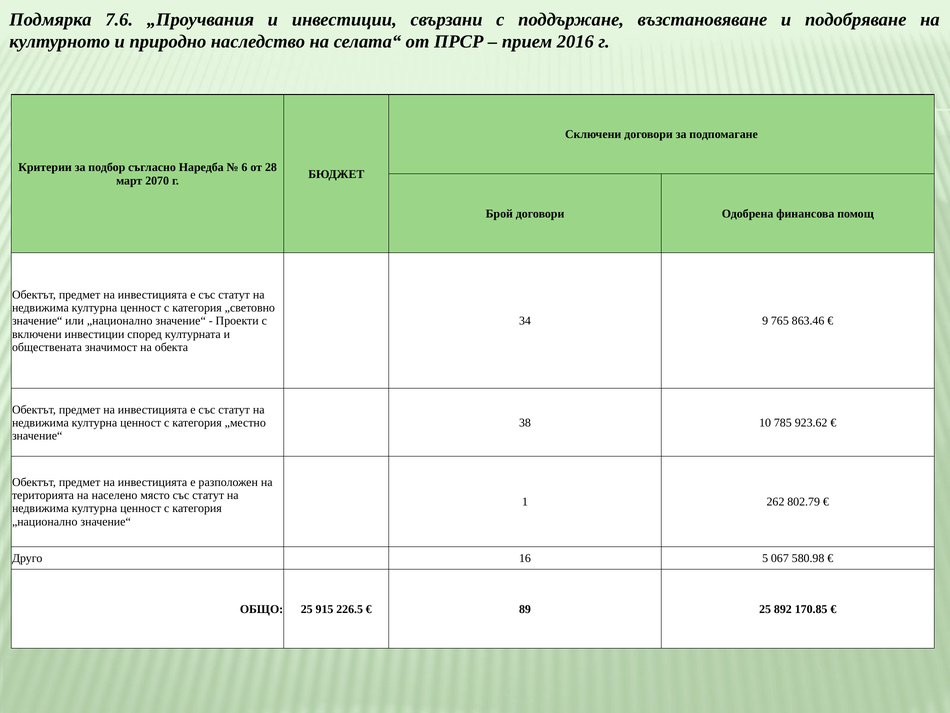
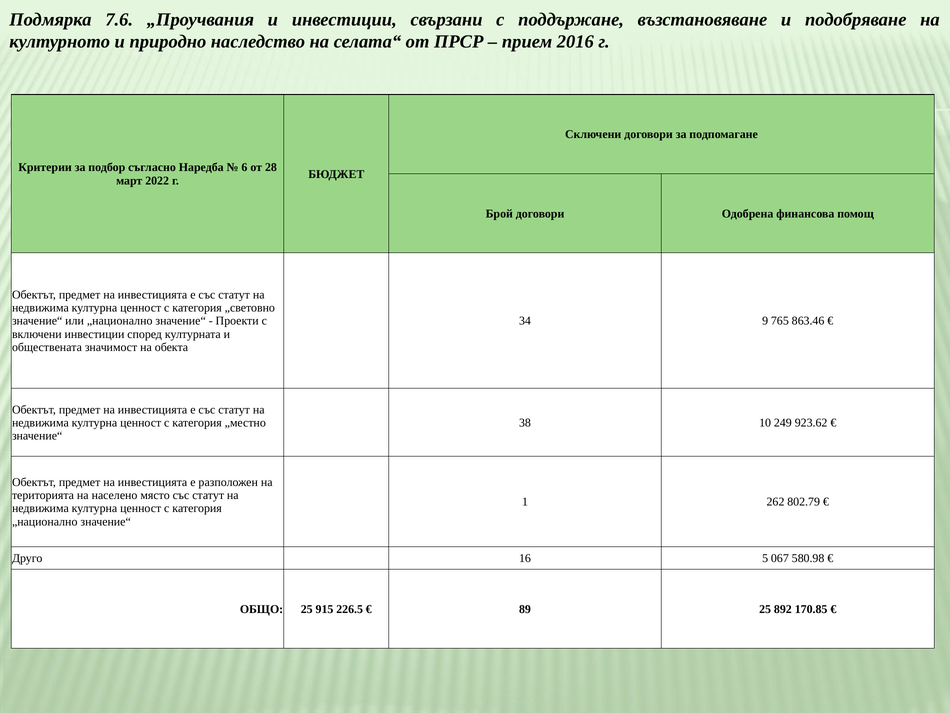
2070: 2070 -> 2022 (157, 181)
785: 785 -> 249 (783, 422)
